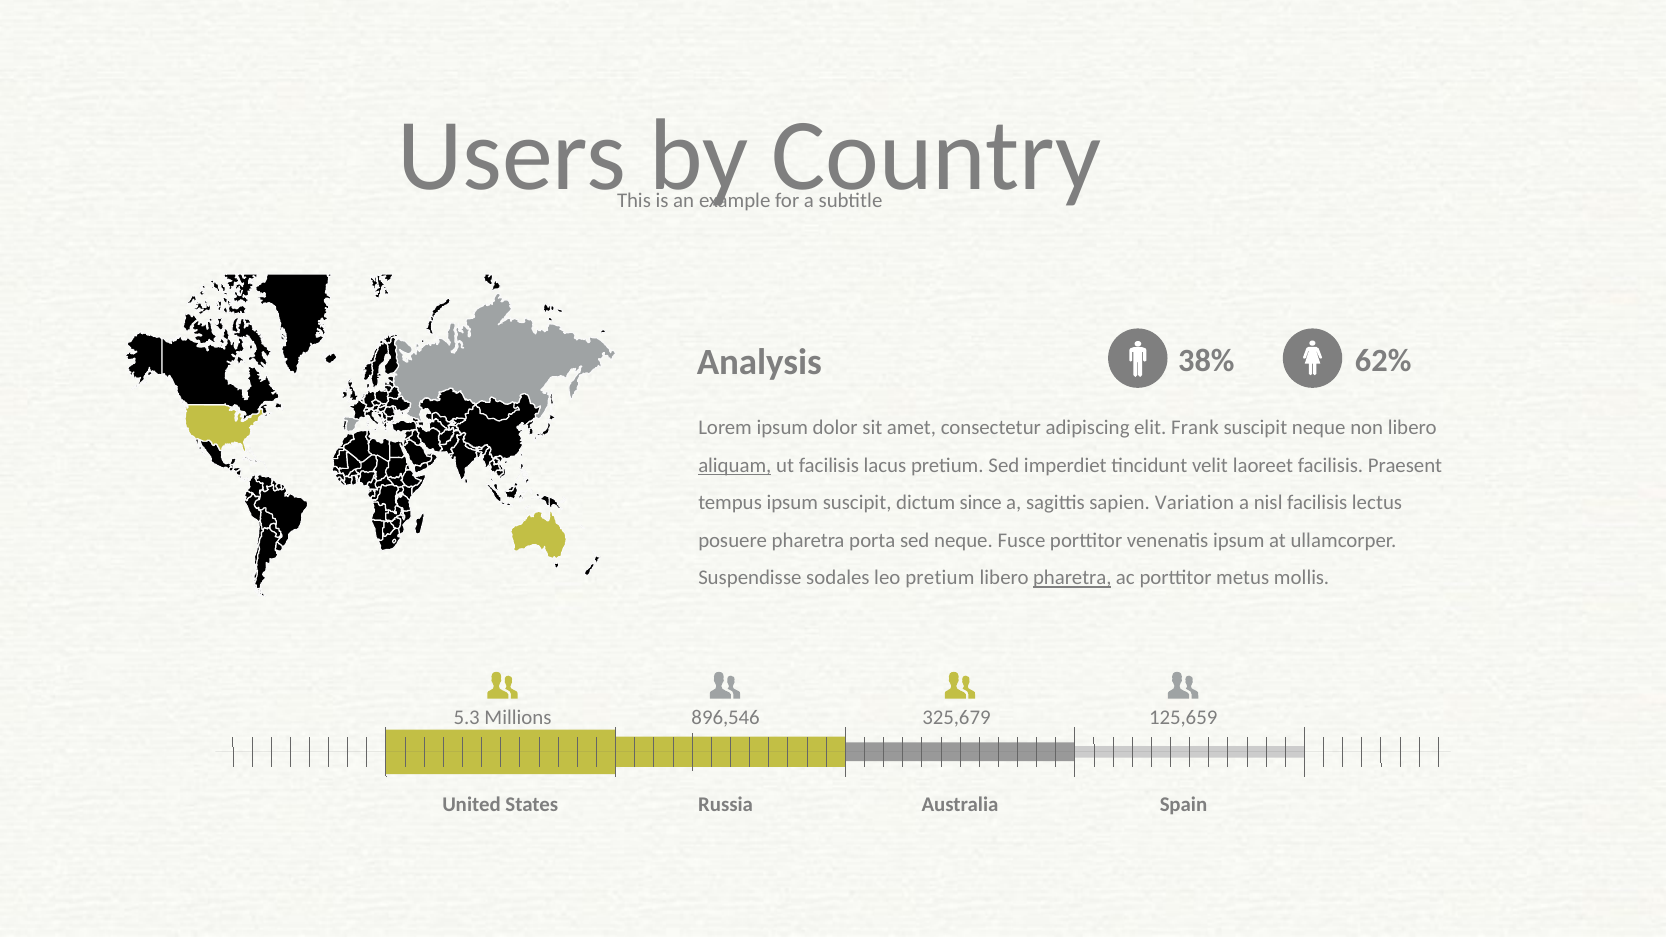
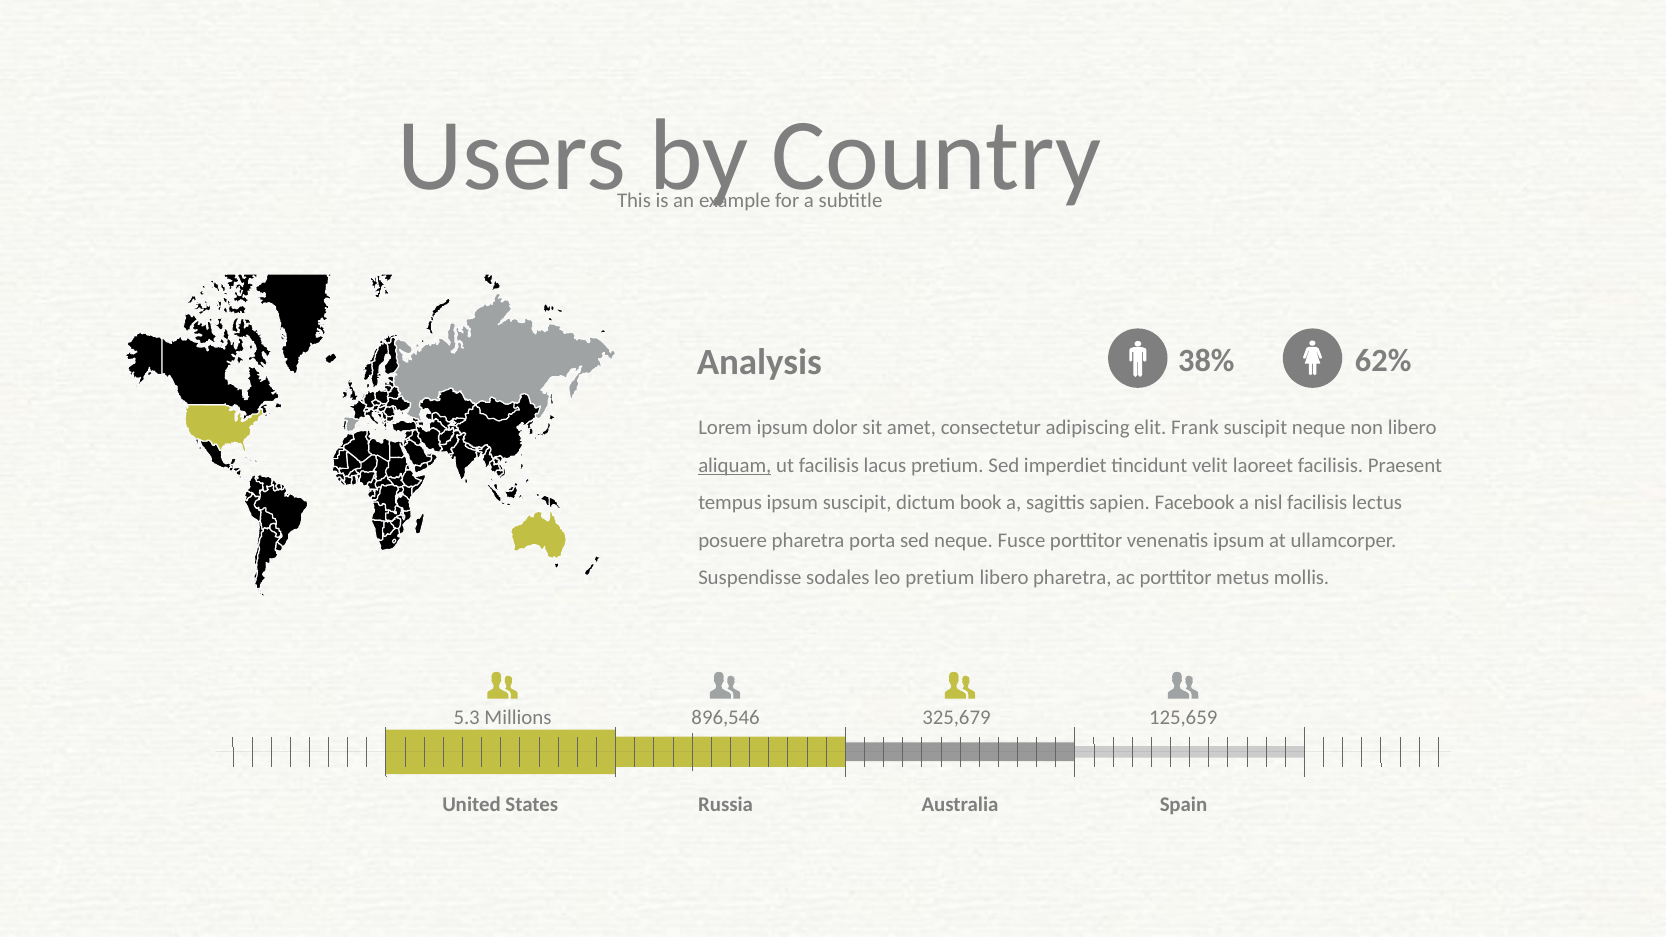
since: since -> book (981, 503)
Variation: Variation -> Facebook (1195, 503)
pharetra underline: present -> none (1072, 578)
